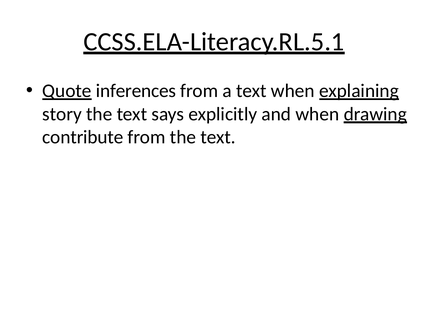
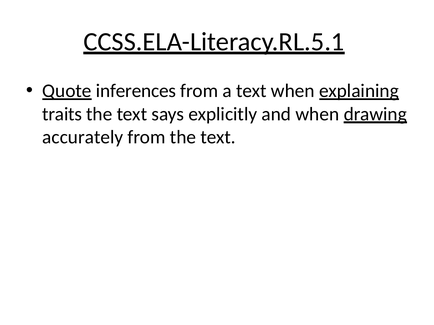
story: story -> traits (62, 114)
contribute: contribute -> accurately (83, 137)
